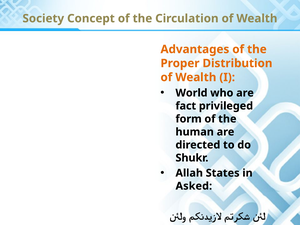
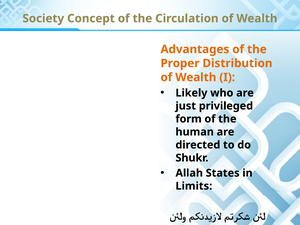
World: World -> Likely (191, 93)
fact: fact -> just (186, 106)
Asked: Asked -> Limits (194, 186)
